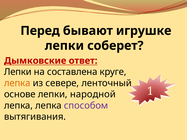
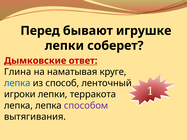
Лепки: Лепки -> Глина (18, 72)
составлена: составлена -> наматывая (72, 72)
лепка colour: orange -> blue (17, 83)
севере: севере -> способ (62, 83)
основе: основе -> игроки (20, 94)
народной: народной -> терракота (93, 94)
